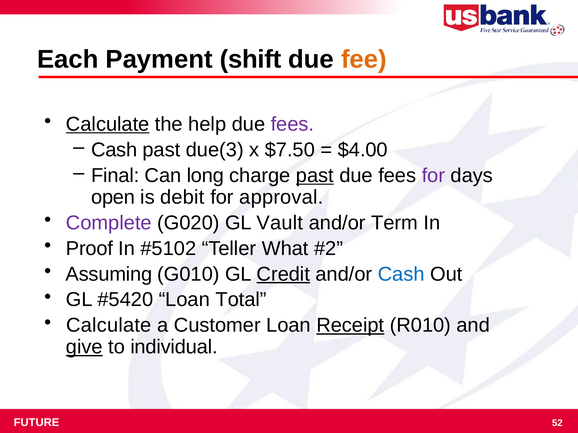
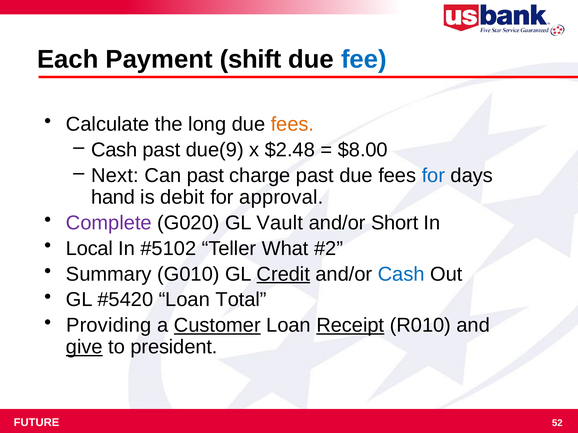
fee colour: orange -> blue (364, 60)
Calculate underline: present -> none (108, 124)
help: help -> long (207, 124)
fees colour: purple -> orange (292, 124)
due(3: due(3 -> due(9 (215, 150)
$7.50: $7.50 -> $2.48 (290, 150)
$4.00: $4.00 -> $8.00 (363, 150)
Final: Final -> Next (115, 176)
Can long: long -> past (205, 176)
past underline: present -> none (315, 176)
for colour: purple -> blue (433, 176)
open: open -> hand (113, 197)
Term: Term -> Short (395, 223)
Proof: Proof -> Local (89, 249)
Assuming: Assuming -> Summary (109, 274)
Calculate: Calculate -> Providing (109, 326)
Customer underline: none -> present (217, 326)
individual: individual -> president (174, 347)
